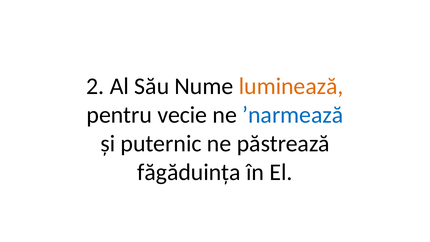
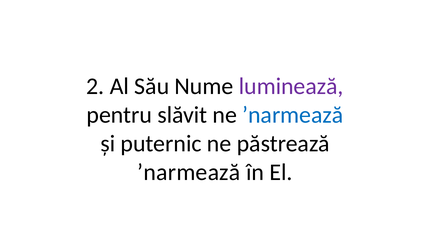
luminează colour: orange -> purple (291, 86)
vecie: vecie -> slăvit (182, 115)
făgăduința: făgăduința -> ʼnarmează (189, 172)
